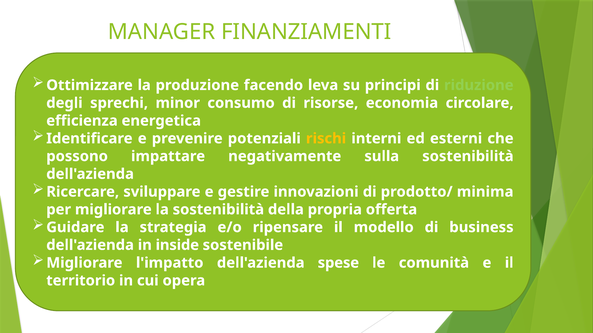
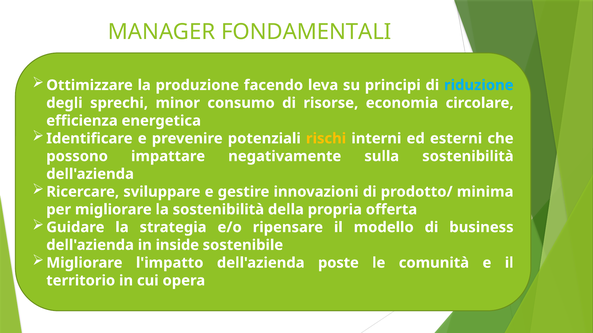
FINANZIAMENTI: FINANZIAMENTI -> FONDAMENTALI (306, 32)
riduzione colour: light green -> light blue (479, 85)
spese: spese -> poste (338, 263)
